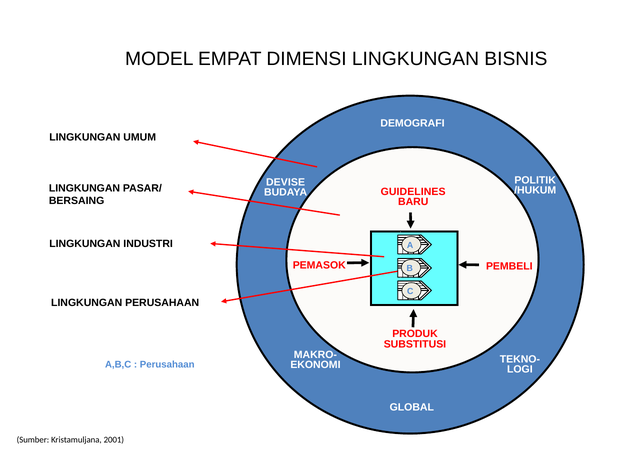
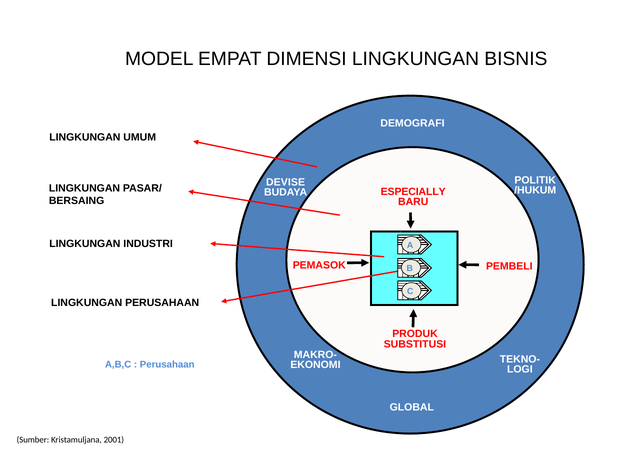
GUIDELINES: GUIDELINES -> ESPECIALLY (413, 192)
